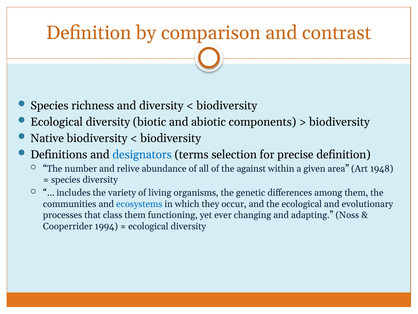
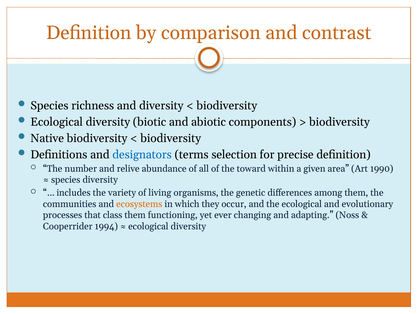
against: against -> toward (251, 168)
1948: 1948 -> 1990 (382, 168)
ecosystems colour: blue -> orange (139, 204)
